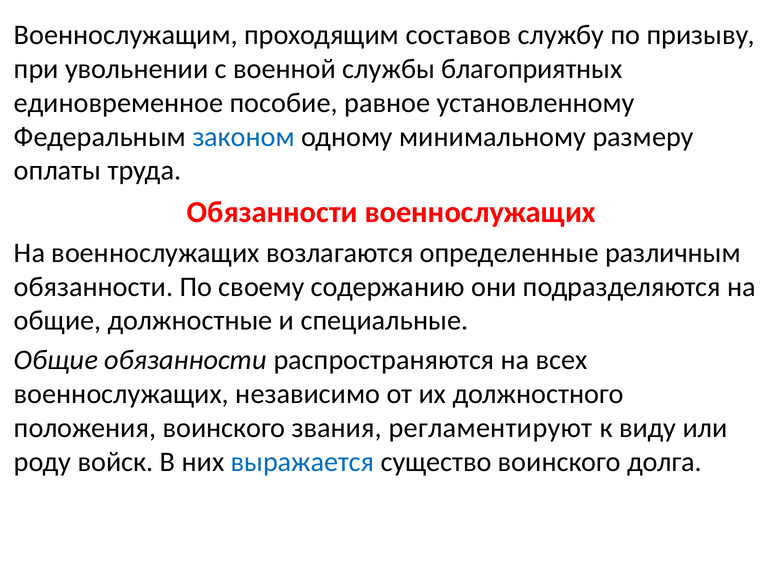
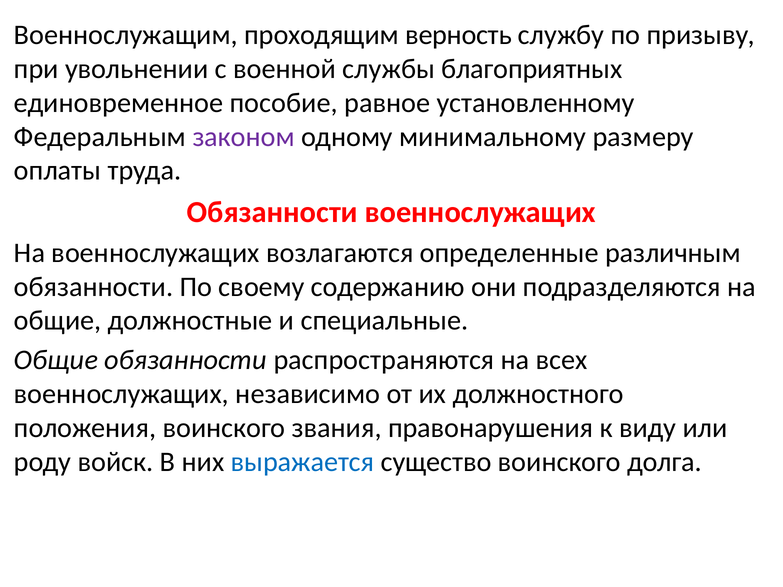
составов: составов -> верность (459, 35)
законом colour: blue -> purple (244, 137)
регламентируют: регламентируют -> правонарушения (491, 428)
